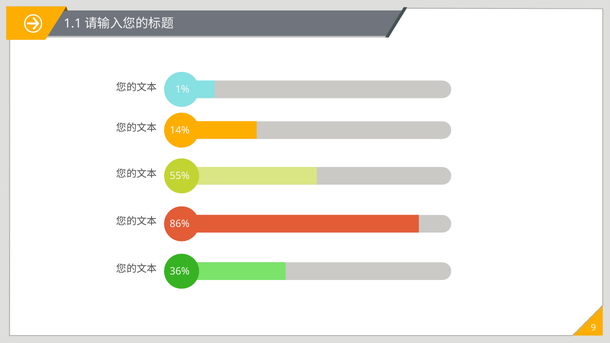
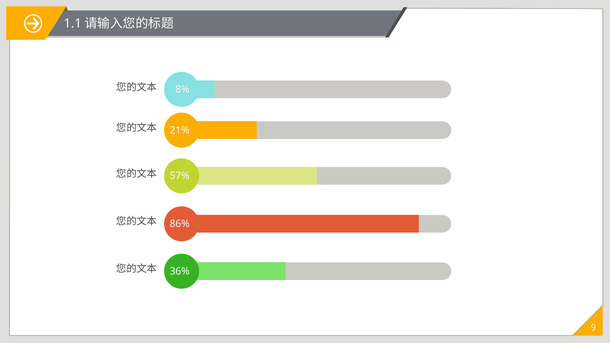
1%: 1% -> 8% (182, 90)
14%: 14% -> 21% (180, 130)
55%: 55% -> 57% (180, 176)
